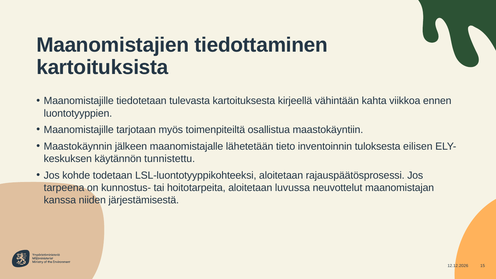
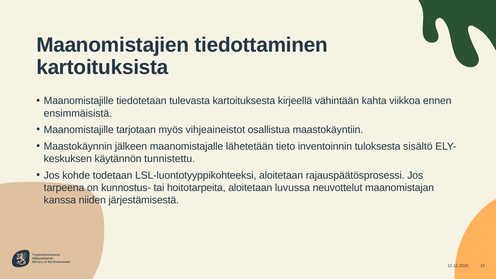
luontotyyppien: luontotyyppien -> ensimmäisistä (78, 113)
toimenpiteiltä: toimenpiteiltä -> vihjeaineistot (215, 130)
eilisen: eilisen -> sisältö (418, 146)
